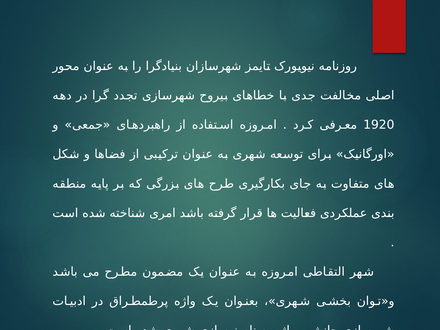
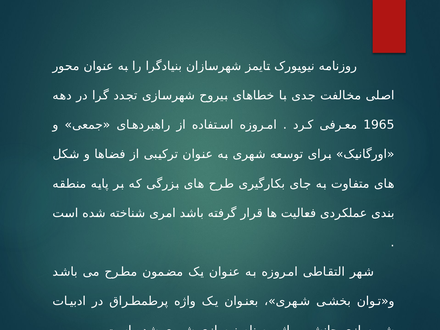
1920: 1920 -> 1965 (379, 125)
